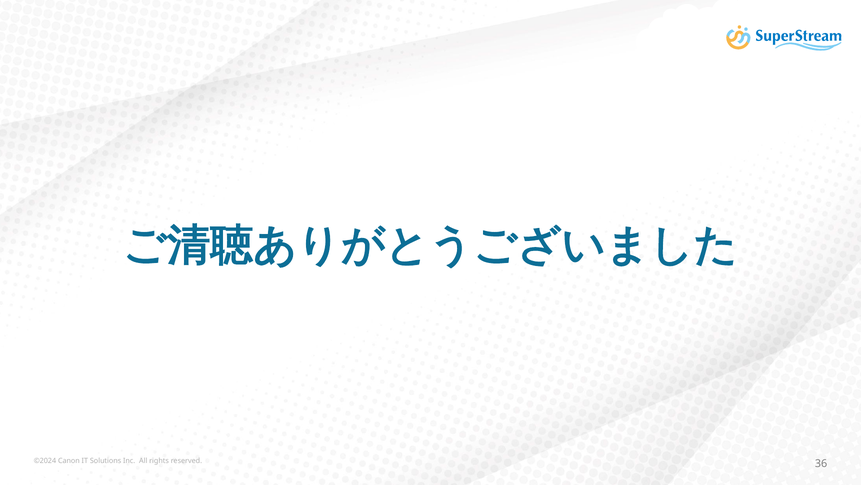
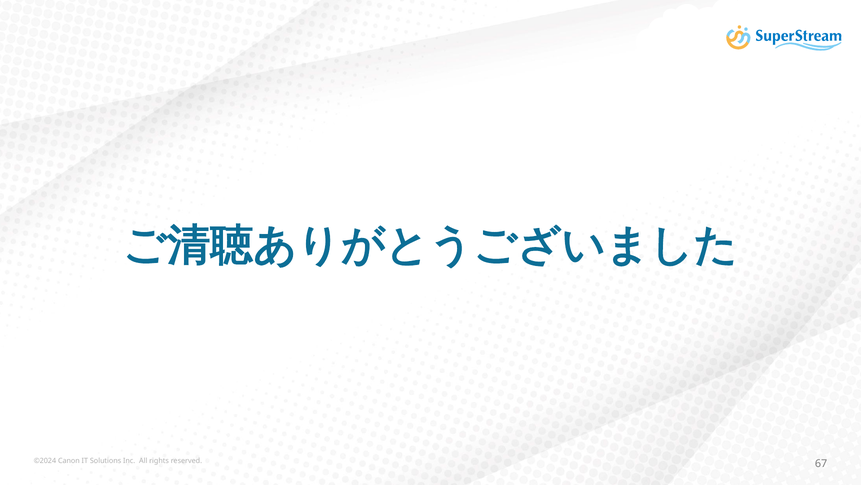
36: 36 -> 67 (821, 463)
